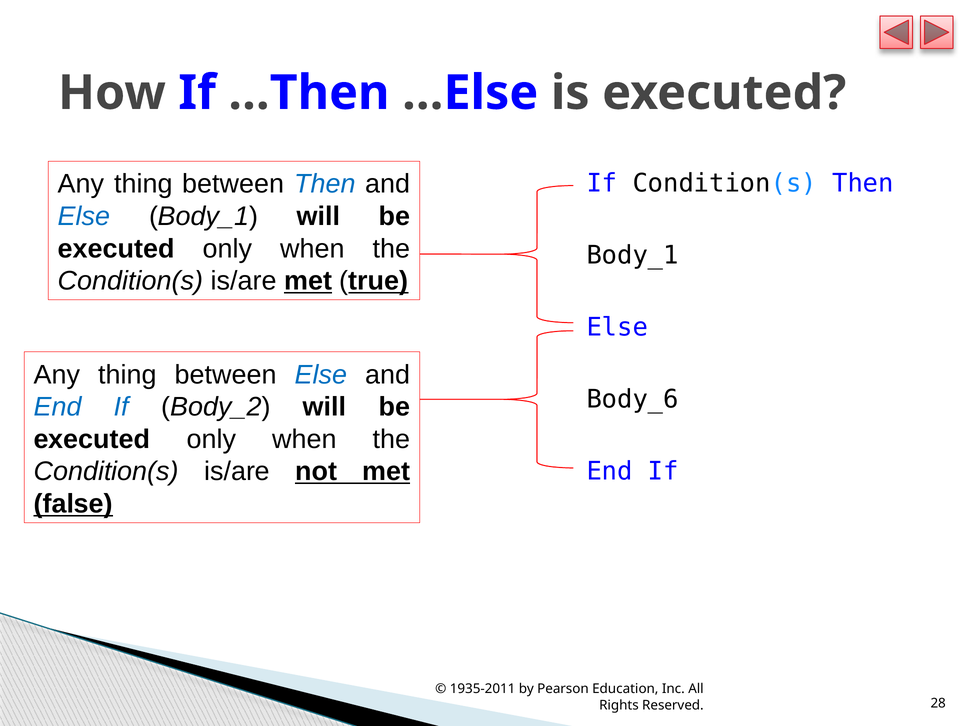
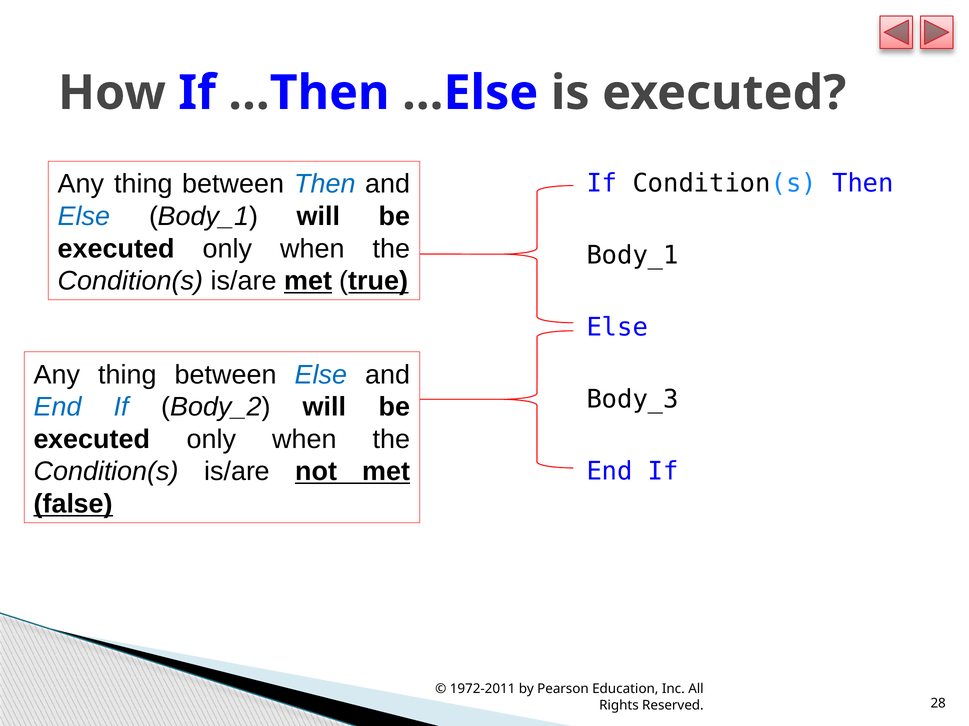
Body_6: Body_6 -> Body_3 (633, 400)
1935-2011: 1935-2011 -> 1972-2011 (483, 690)
